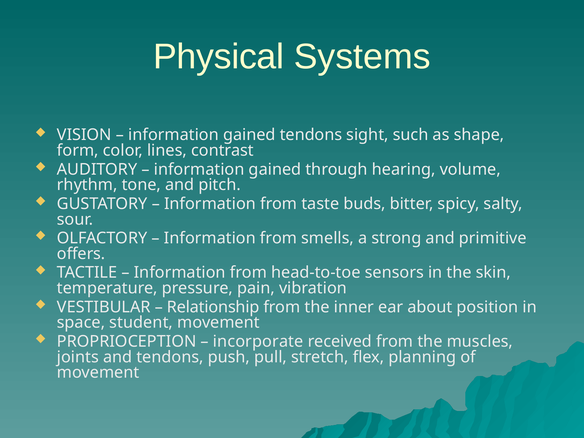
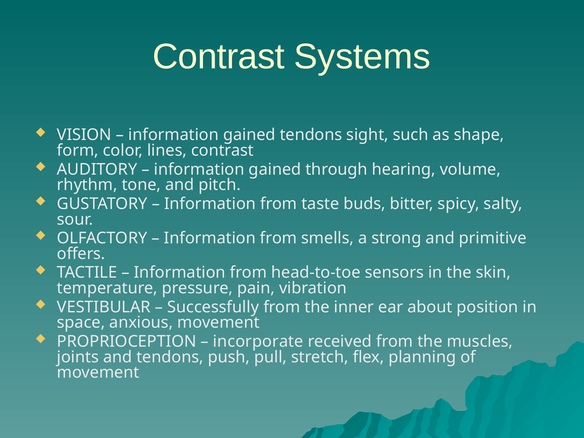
Physical: Physical -> Contrast (219, 57)
Relationship: Relationship -> Successfully (213, 307)
student: student -> anxious (141, 323)
